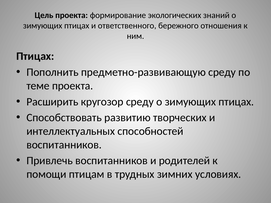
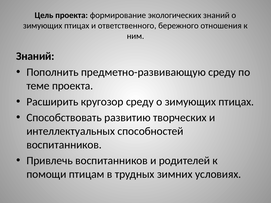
Птицах: Птицах -> Знаний (35, 56)
